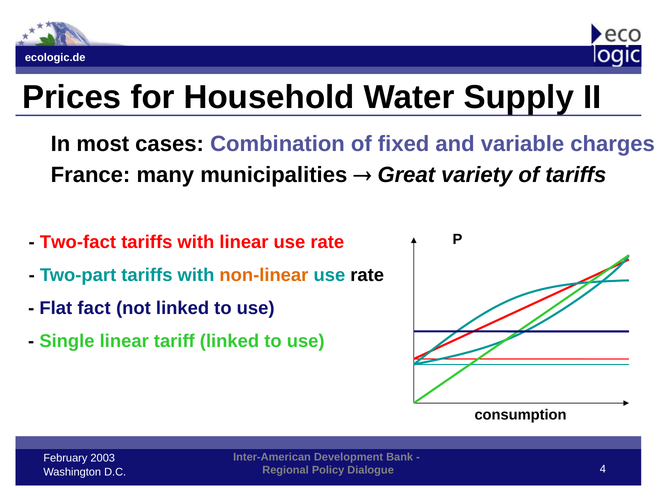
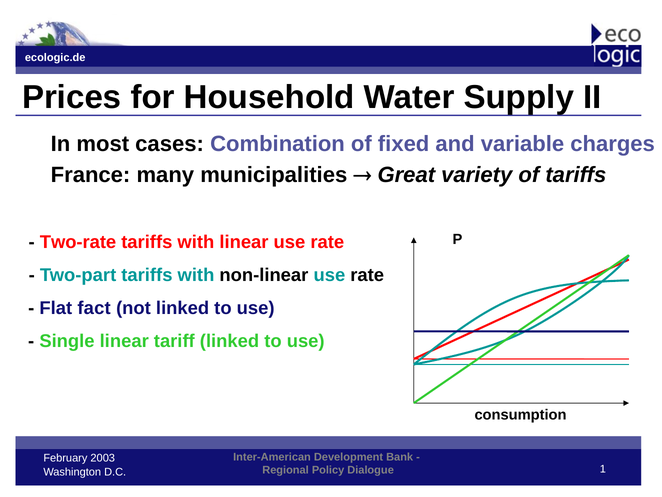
Two-fact: Two-fact -> Two-rate (78, 242)
non-linear colour: orange -> black (264, 275)
4: 4 -> 1 (603, 469)
